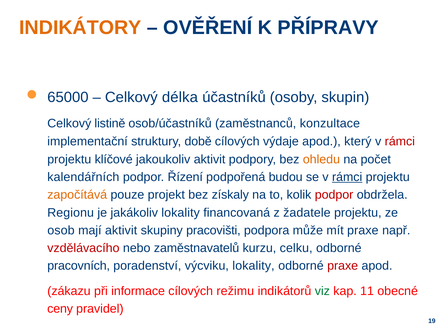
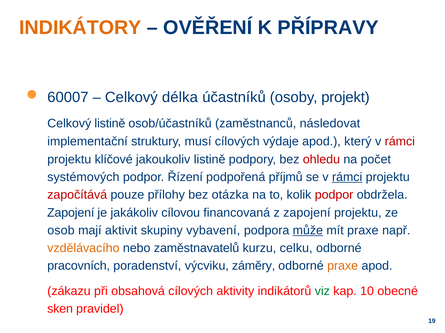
65000: 65000 -> 60007 (68, 98)
skupin: skupin -> projekt (345, 98)
konzultace: konzultace -> následovat (330, 124)
době: době -> musí (198, 142)
jakoukoliv aktivit: aktivit -> listině (210, 160)
ohledu colour: orange -> red (321, 160)
kalendářních: kalendářních -> systémových (83, 177)
budou: budou -> příjmů (286, 177)
započítává colour: orange -> red (77, 195)
projekt: projekt -> přílohy (166, 195)
získaly: získaly -> otázka (230, 195)
Regionu: Regionu -> Zapojení (71, 213)
jakákoliv lokality: lokality -> cílovou (181, 213)
z žadatele: žadatele -> zapojení (307, 213)
pracovišti: pracovišti -> vybavení (213, 231)
může underline: none -> present (308, 231)
vzdělávacího colour: red -> orange (83, 249)
výcviku lokality: lokality -> záměry (254, 266)
praxe colour: red -> orange (343, 266)
informace: informace -> obsahová (138, 292)
režimu: režimu -> aktivity (235, 292)
11: 11 -> 10 (367, 292)
ceny: ceny -> sken (60, 310)
